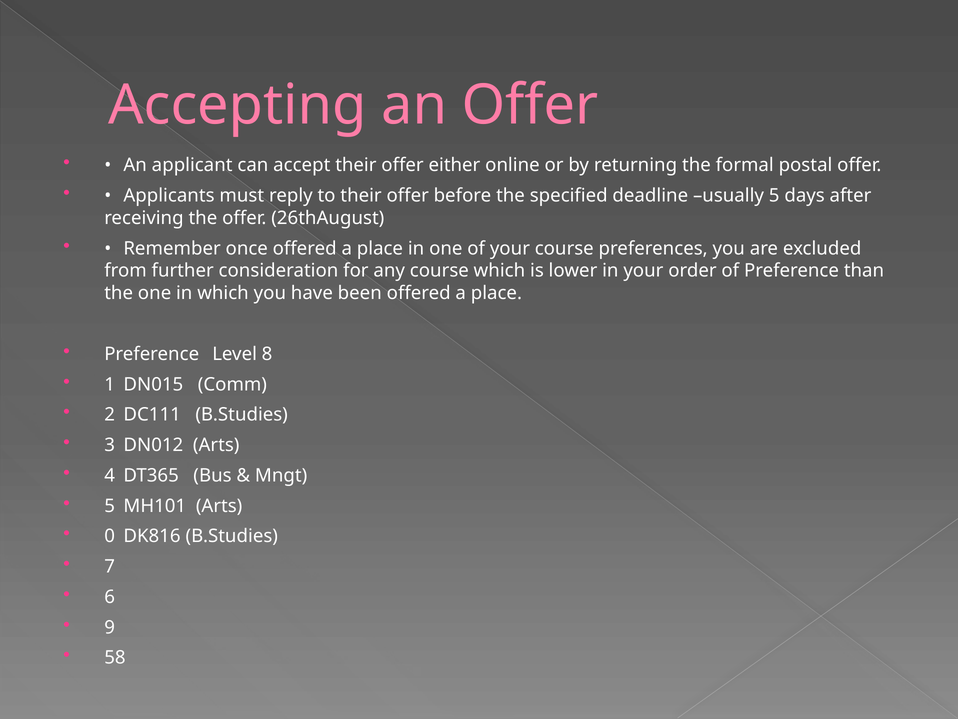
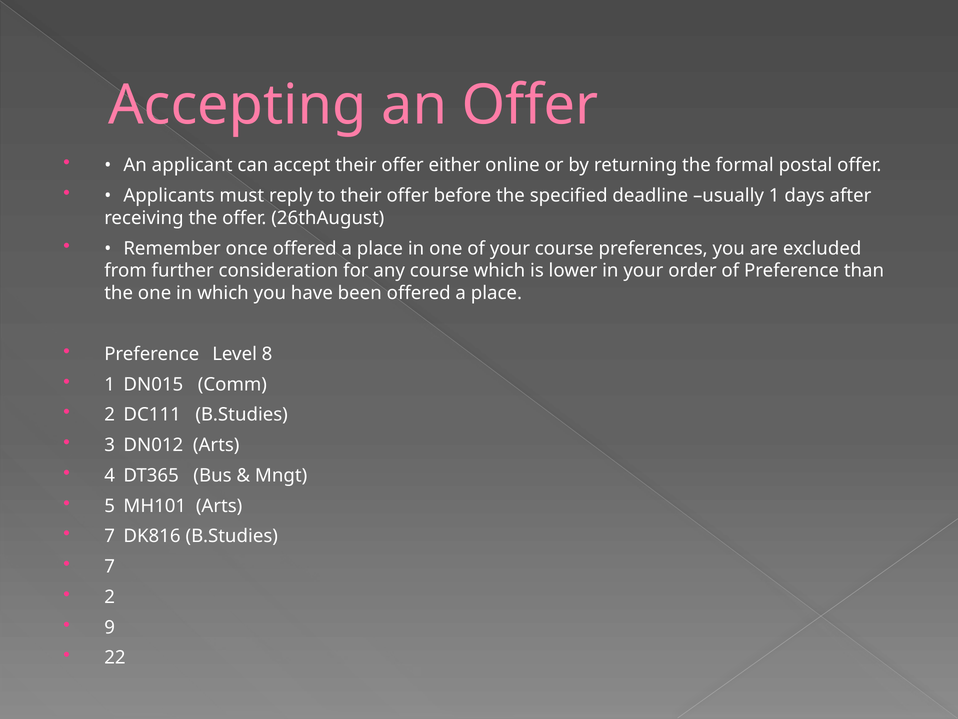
usually 5: 5 -> 1 (774, 196)
0: 0 -> 7 (110, 536)
6: 6 -> 2 (110, 597)
58: 58 -> 22 (115, 657)
